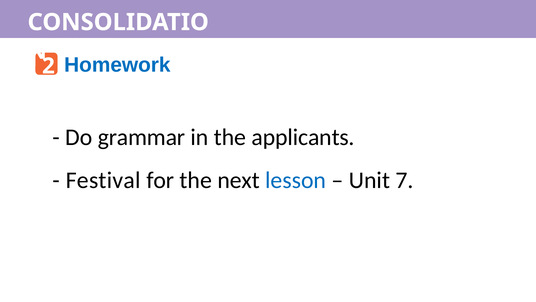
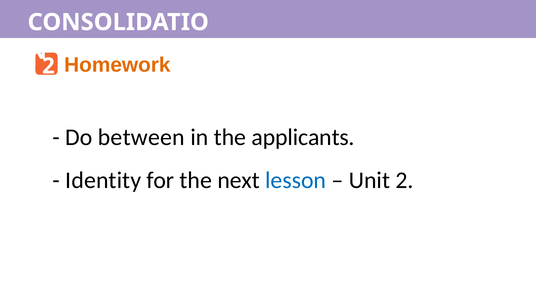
Homework colour: blue -> orange (117, 65)
grammar: grammar -> between (141, 137)
Festival: Festival -> Identity (103, 180)
Unit 7: 7 -> 2 (405, 180)
